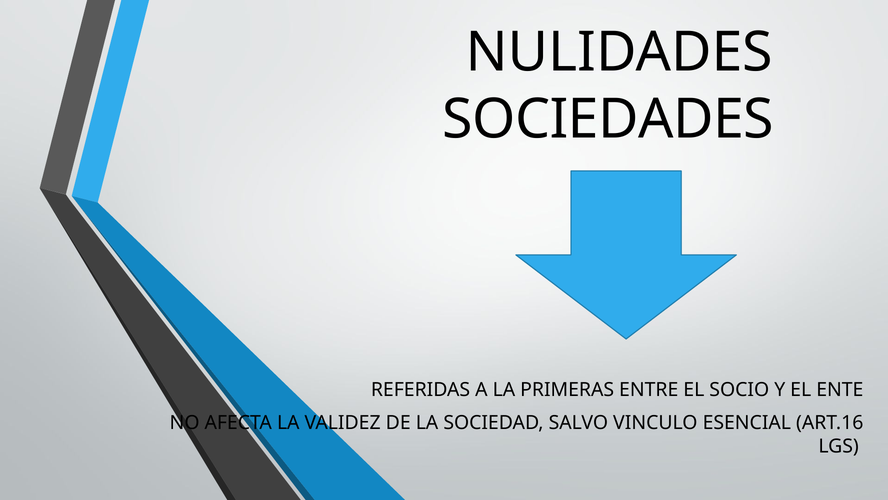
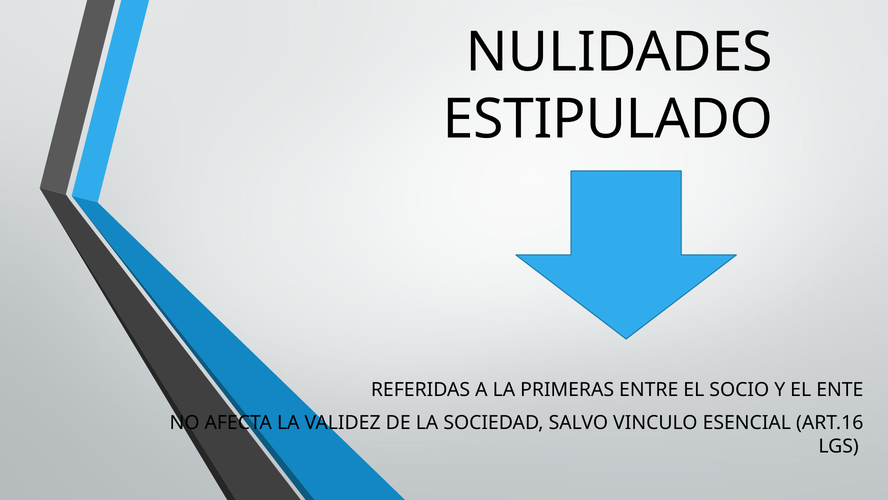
SOCIEDADES: SOCIEDADES -> ESTIPULADO (608, 119)
